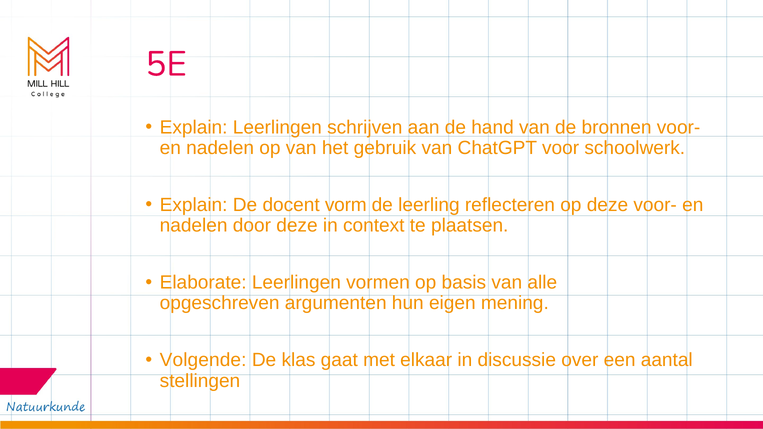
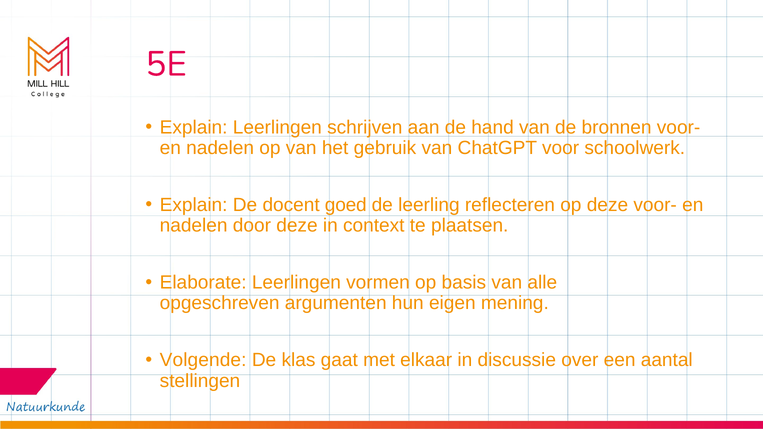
vorm: vorm -> goed (346, 205)
